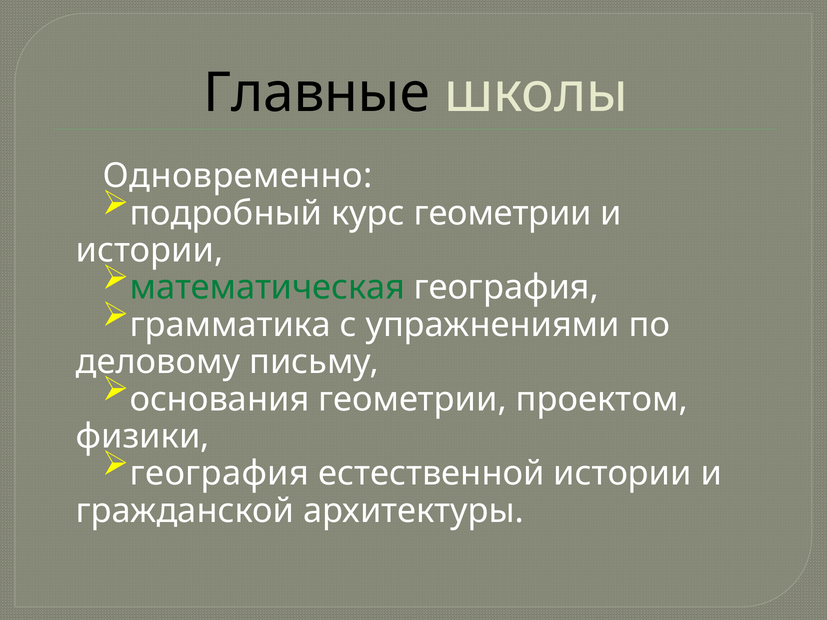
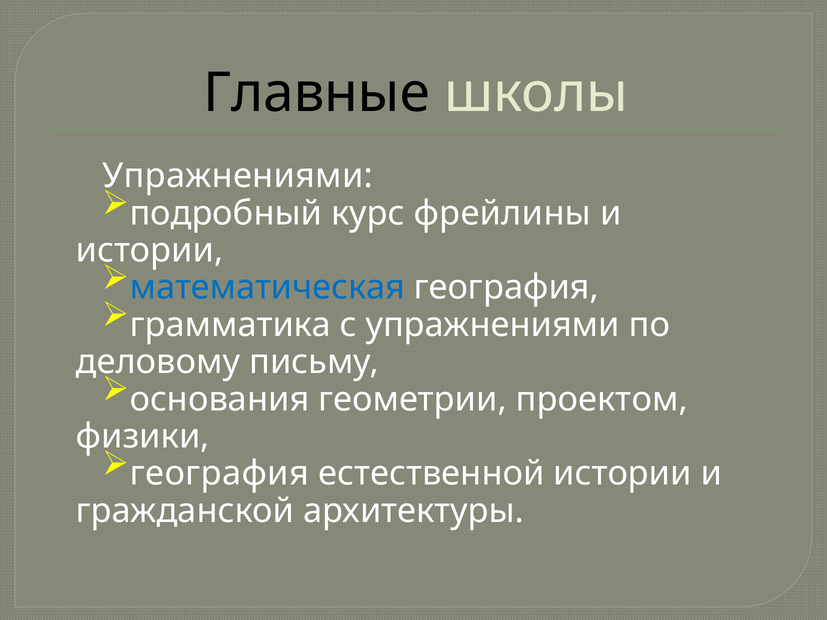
Одновременно: Одновременно -> Упражнениями (238, 176)
курс геометрии: геометрии -> фрейлины (502, 213)
математическая colour: green -> blue (267, 288)
